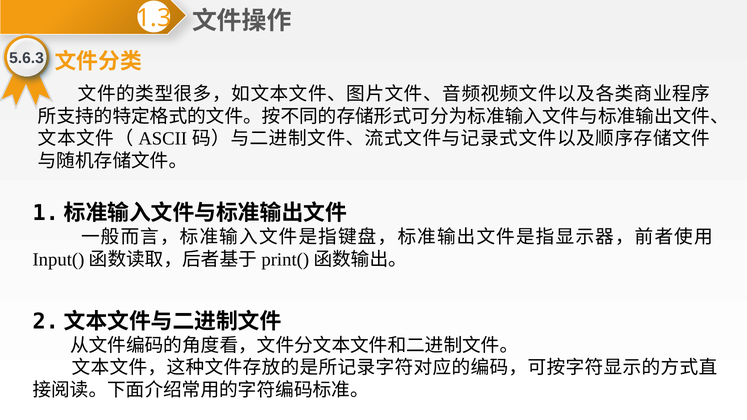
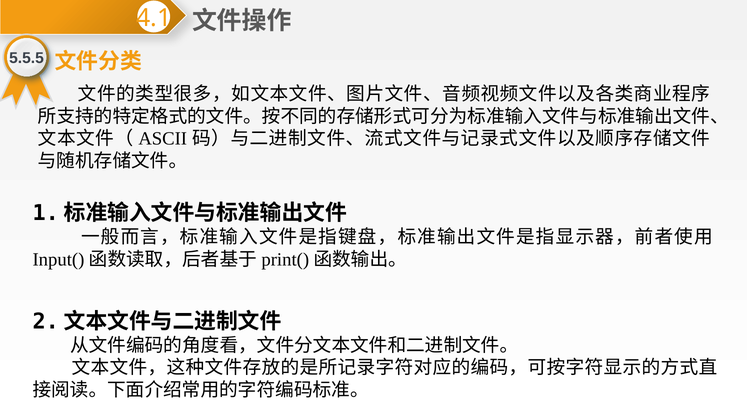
1.3: 1.3 -> 4.1 (154, 18)
5.6.3: 5.6.3 -> 5.5.5 (26, 58)
